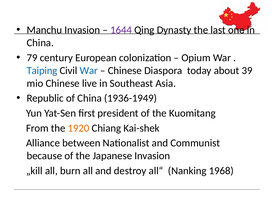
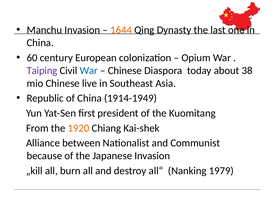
1644 colour: purple -> orange (121, 30)
79: 79 -> 60 (32, 58)
Taiping colour: blue -> purple (42, 70)
39: 39 -> 38 (247, 70)
1936-1949: 1936-1949 -> 1914-1949 (131, 98)
1968: 1968 -> 1979 (221, 170)
